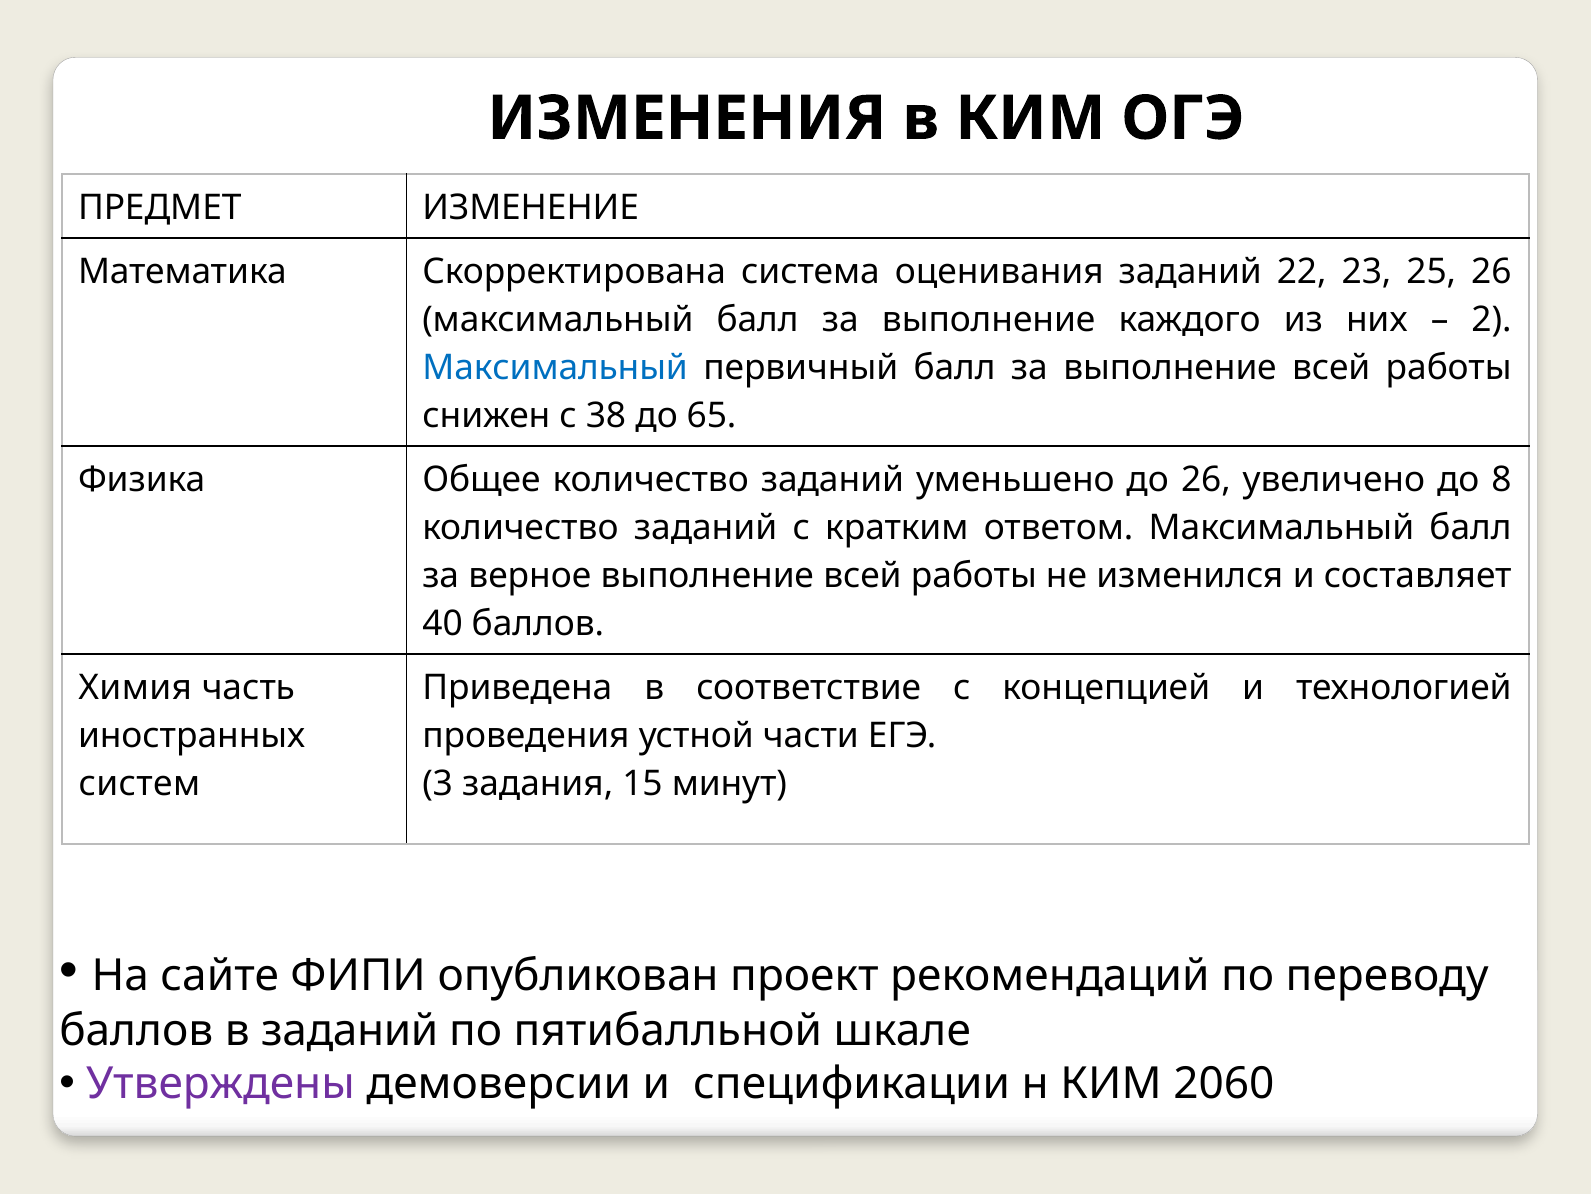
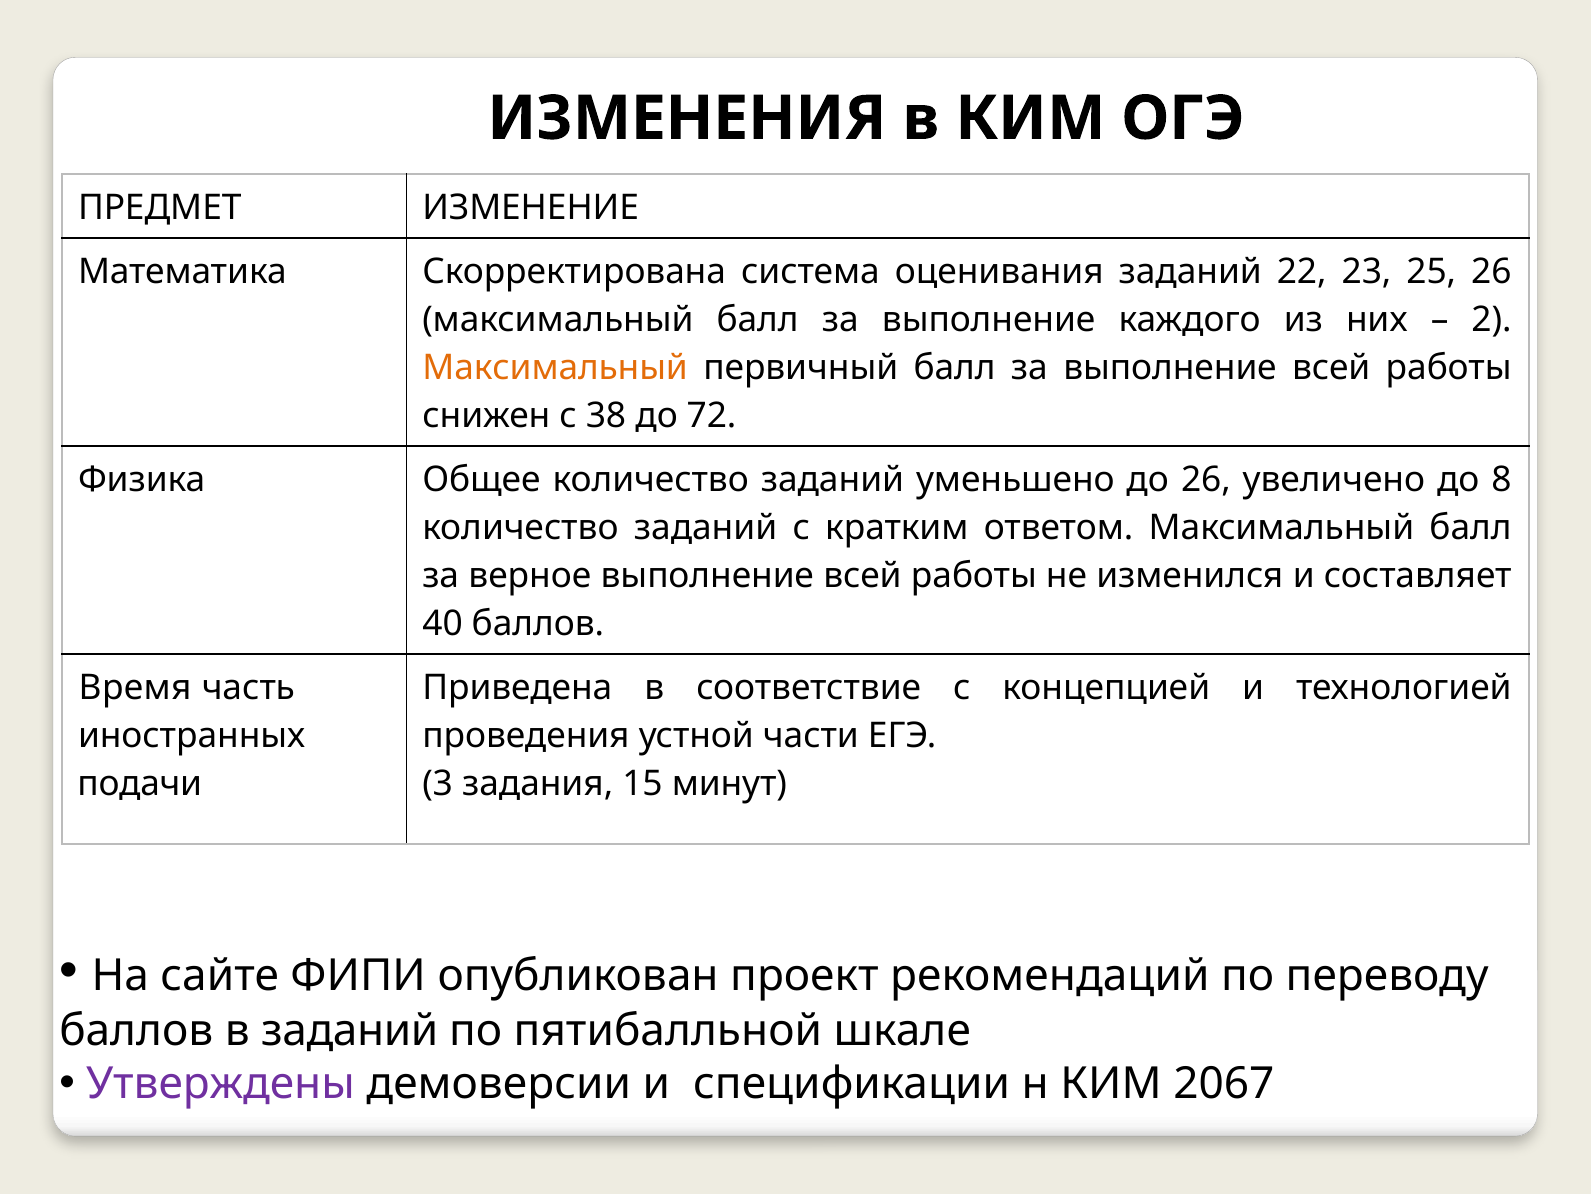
Максимальный colour: blue -> orange (555, 368)
65: 65 -> 72 (712, 416)
Химия: Химия -> Время (135, 688)
систем: систем -> подачи (140, 784)
2060: 2060 -> 2067 (1224, 1083)
